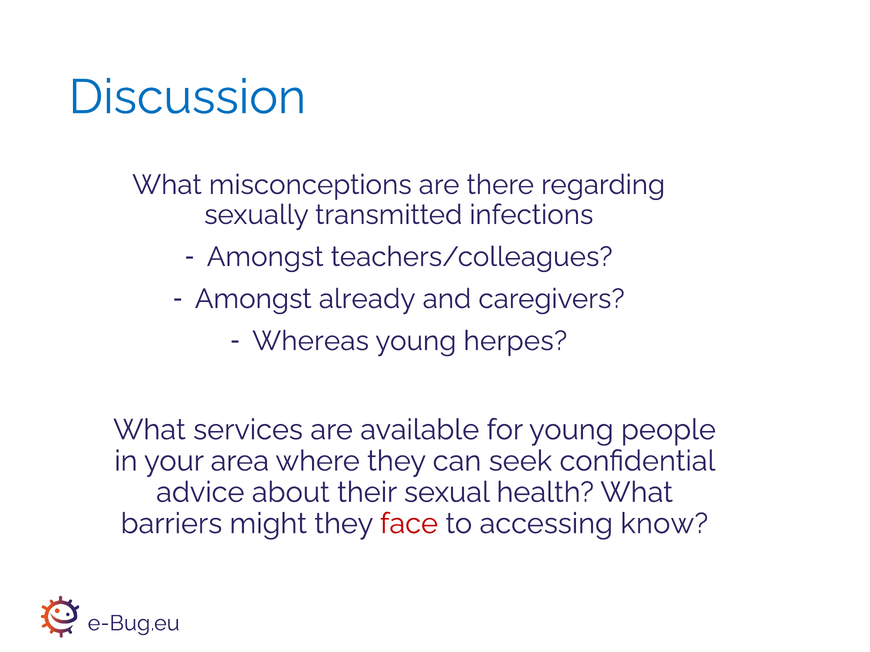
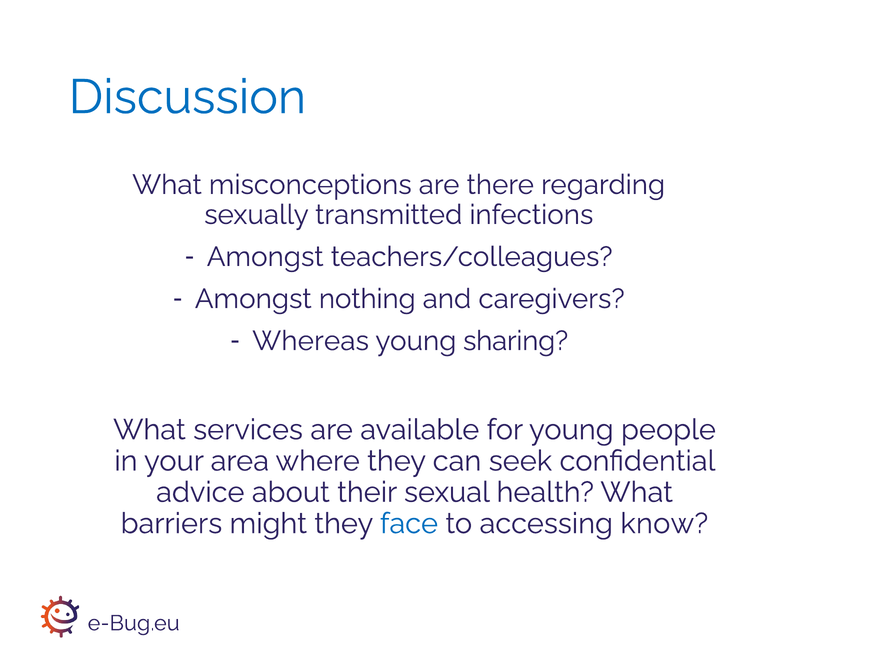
already: already -> nothing (367, 299)
herpes: herpes -> sharing (516, 341)
face colour: red -> blue (409, 524)
